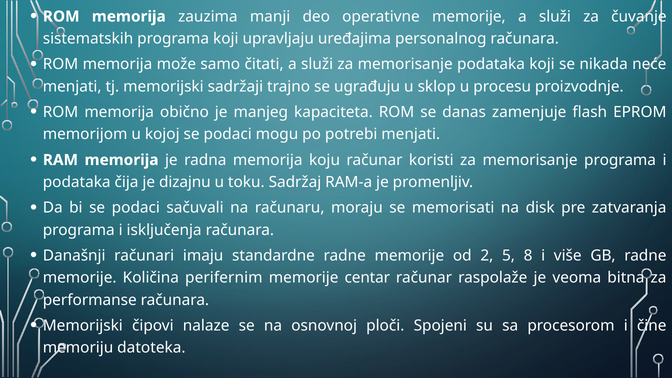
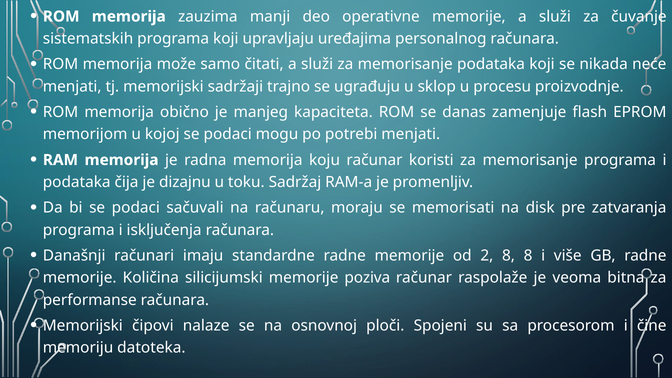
2 5: 5 -> 8 (509, 256)
perifernim: perifernim -> silicijumski (224, 278)
centar: centar -> poziva (367, 278)
